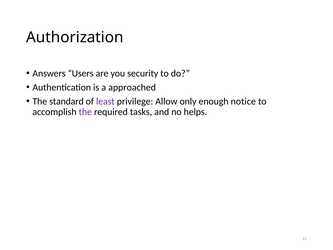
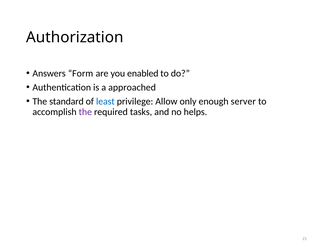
Users: Users -> Form (81, 73)
security: security -> enabled (143, 73)
least colour: purple -> blue (105, 101)
notice: notice -> server (243, 101)
